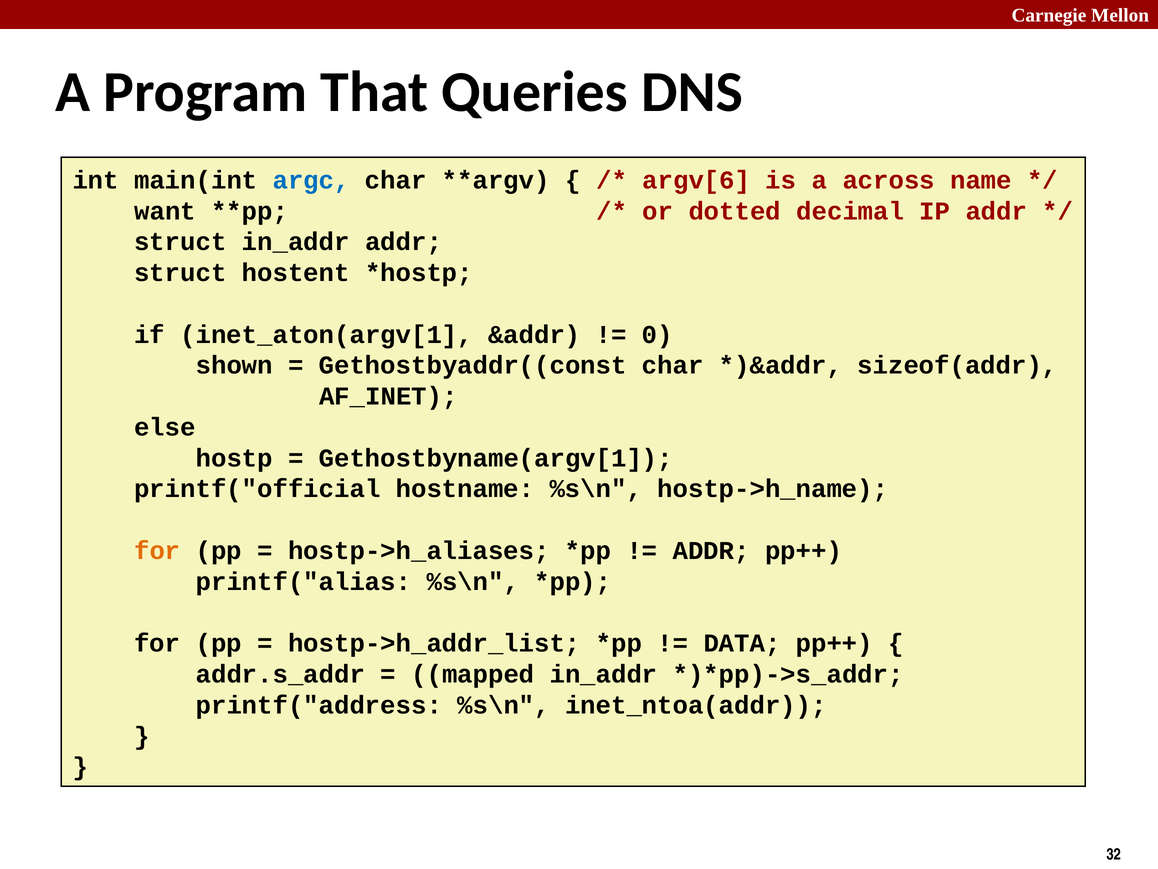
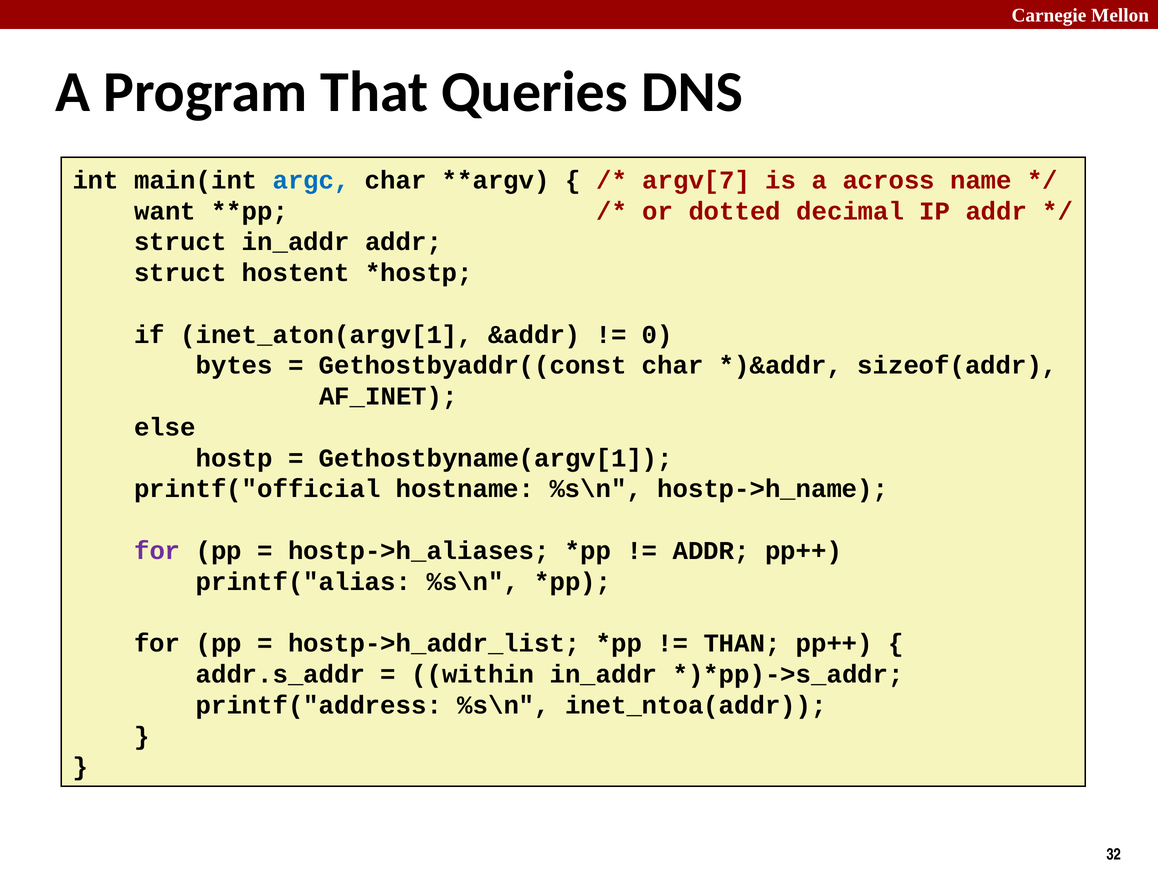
argv[6: argv[6 -> argv[7 (696, 180)
shown: shown -> bytes (234, 365)
for colour: orange -> purple (157, 550)
DATA: DATA -> THAN (742, 643)
mapped: mapped -> within (473, 674)
